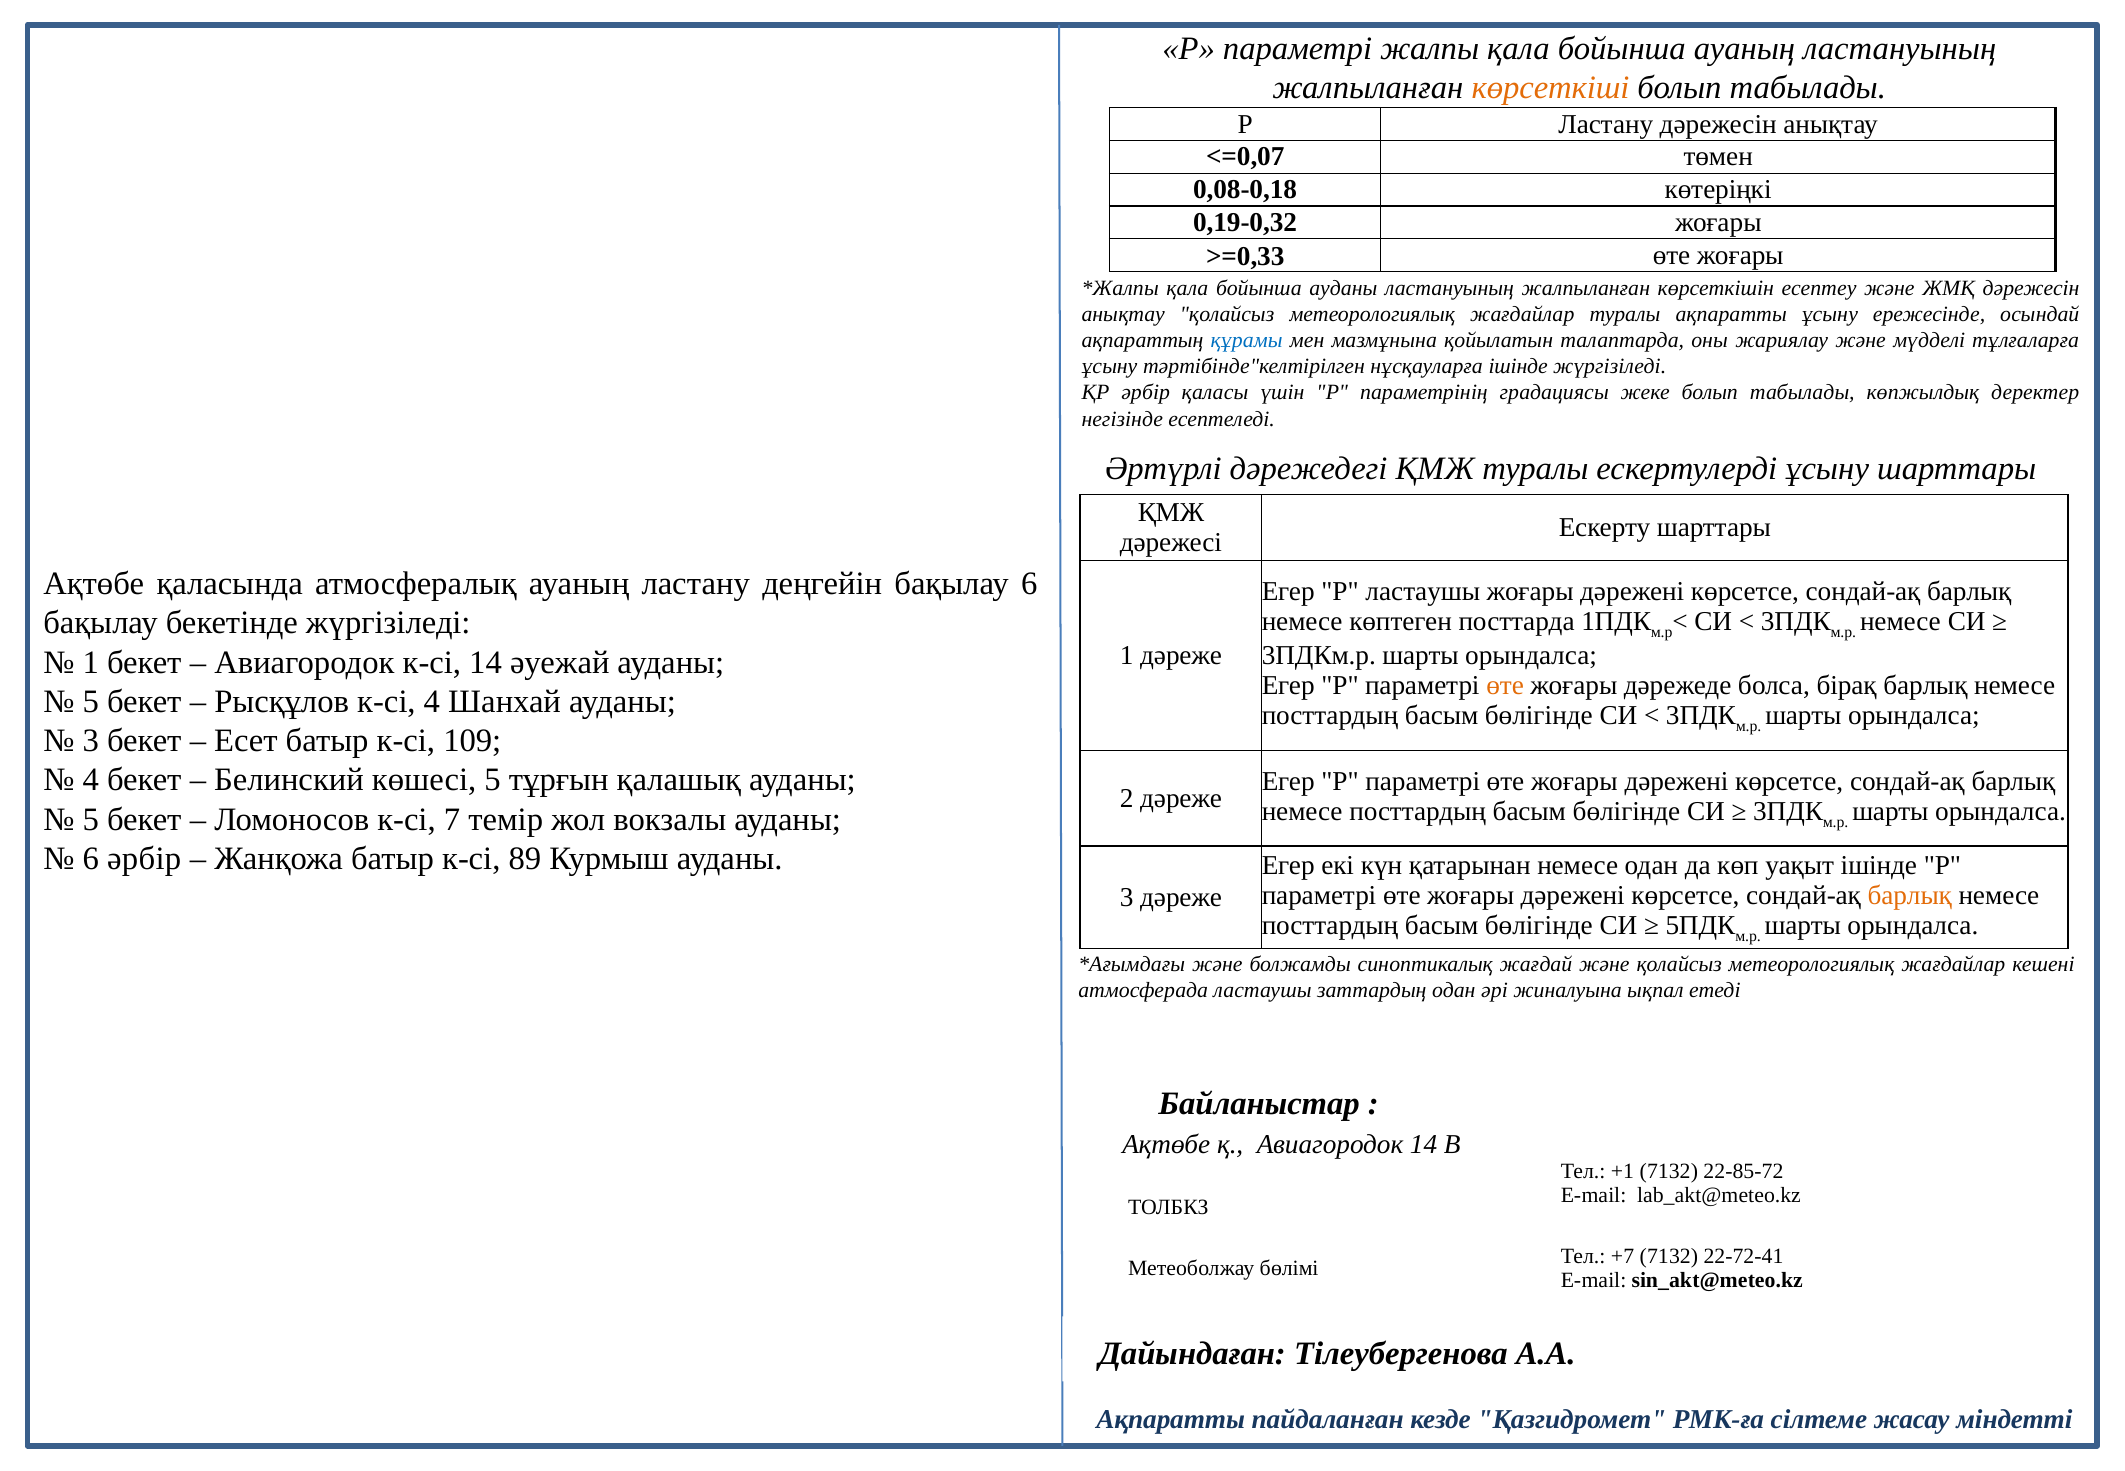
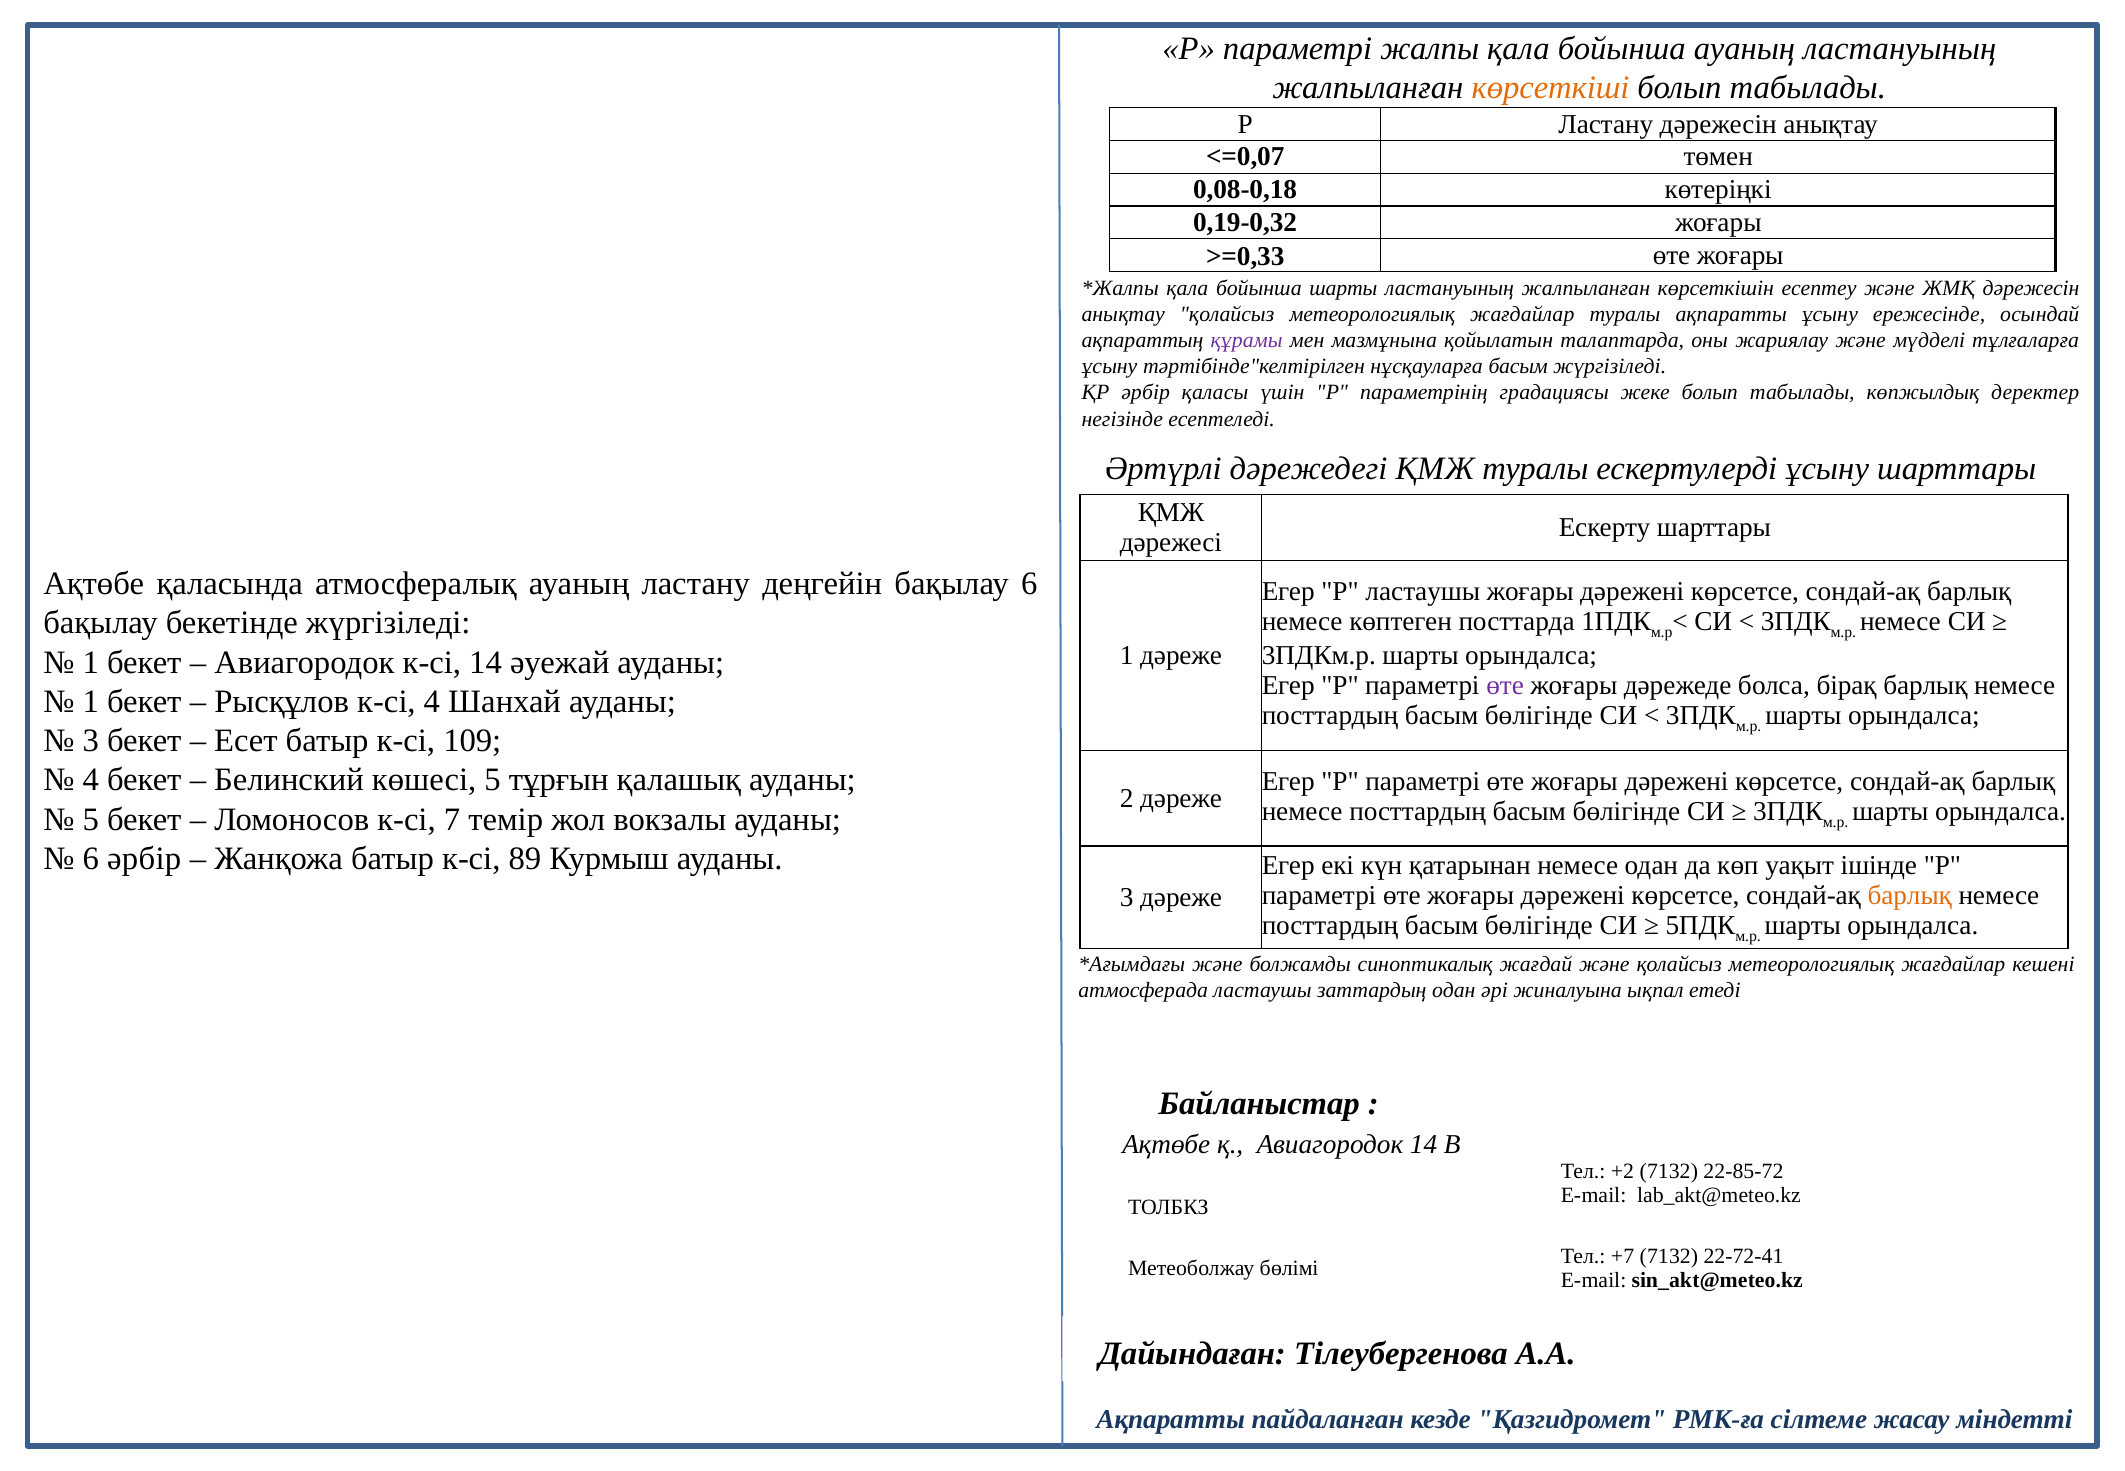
бойынша ауданы: ауданы -> шарты (1343, 288)
құрамы colour: blue -> purple (1247, 341)
нұсқауларға ішінде: ішінде -> басым (1518, 367)
өте colour: orange -> purple (1505, 686)
5: 5 -> 1 (91, 702)
+1: +1 -> +2 (1622, 1171)
